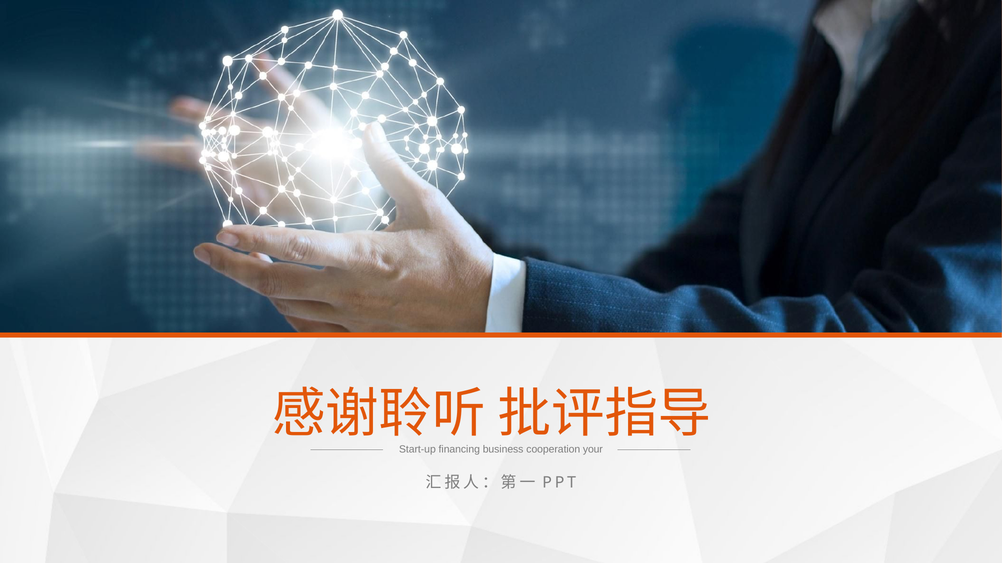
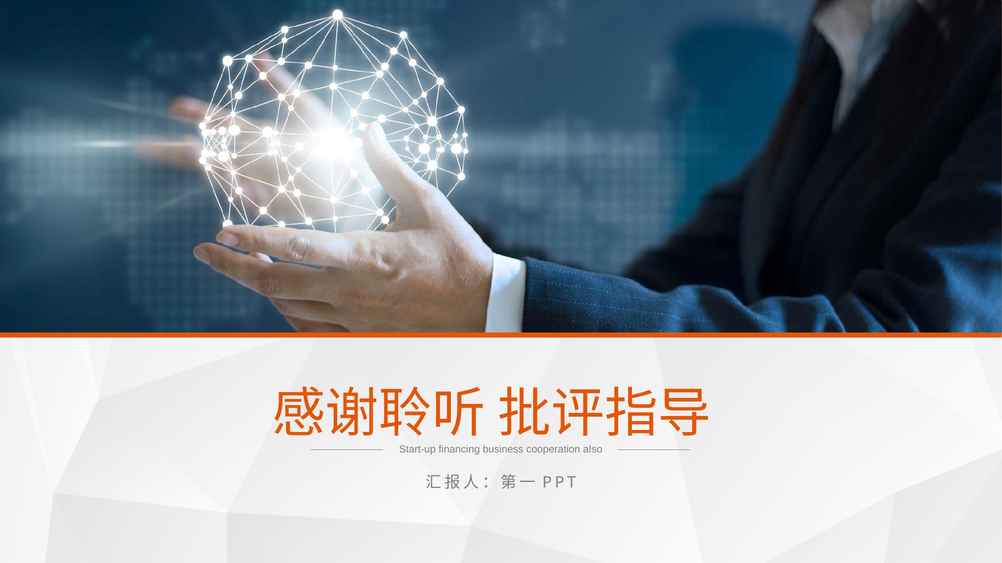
your: your -> also (593, 450)
